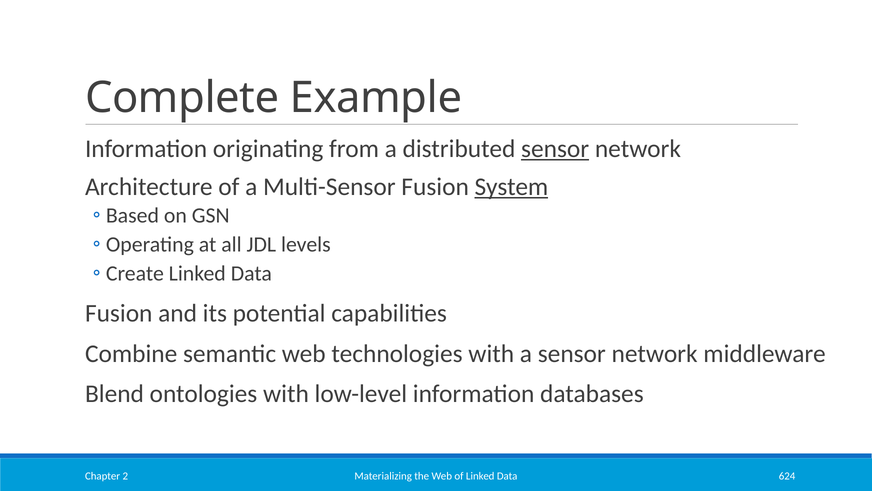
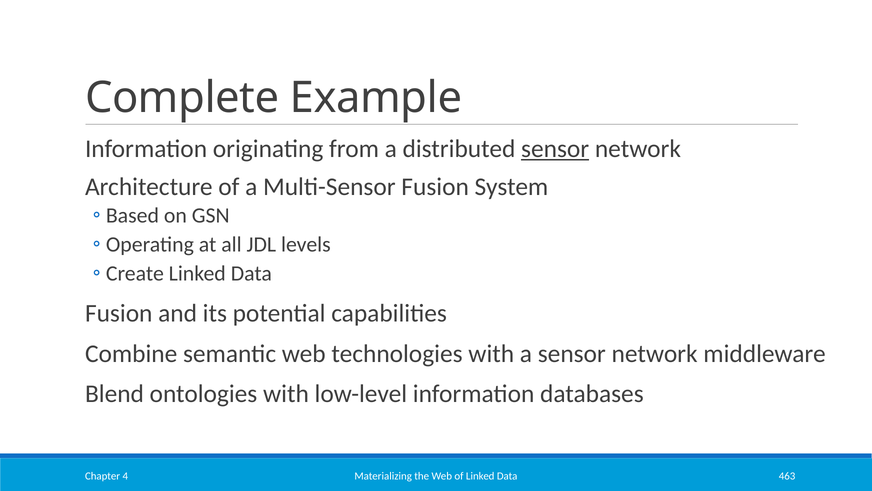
System underline: present -> none (511, 187)
624: 624 -> 463 (787, 476)
2: 2 -> 4 (125, 476)
